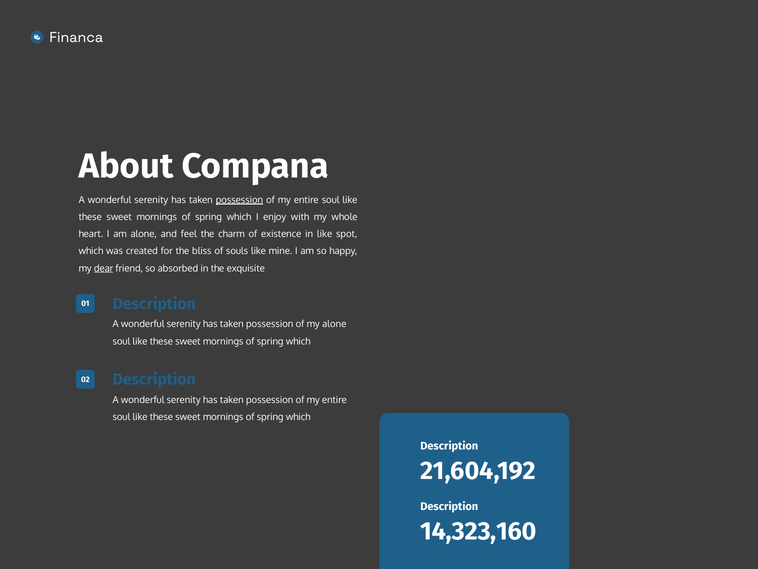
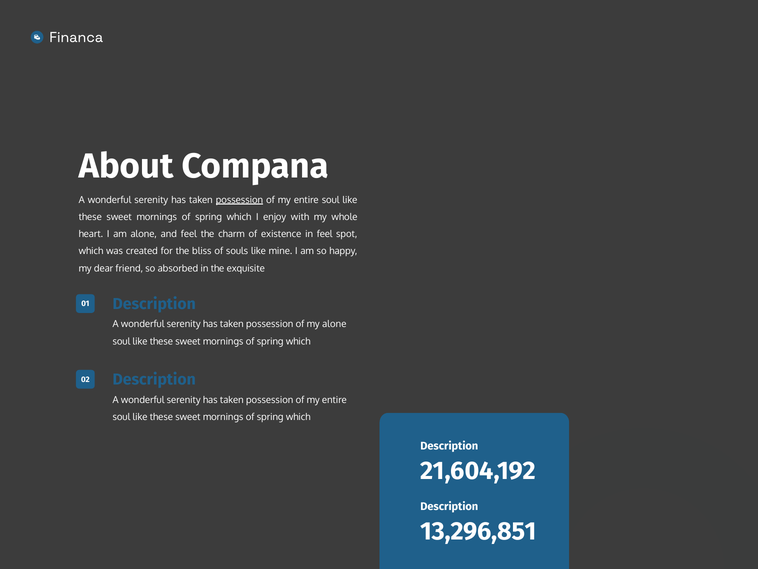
in like: like -> feel (325, 234)
dear underline: present -> none (104, 268)
14,323,160: 14,323,160 -> 13,296,851 (479, 531)
